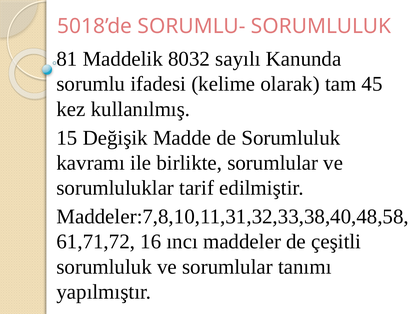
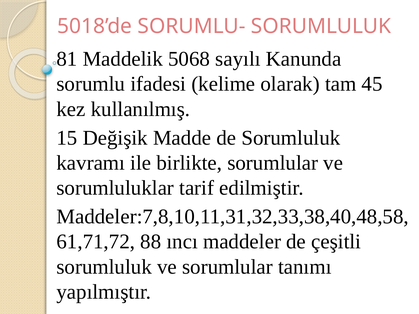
8032: 8032 -> 5068 (189, 59)
16: 16 -> 88 (151, 242)
